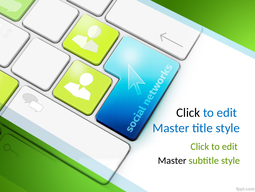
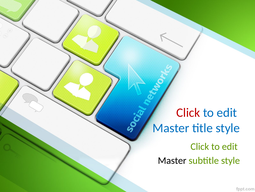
Click colour: black -> red (188, 112)
